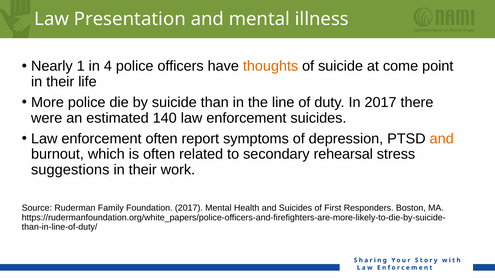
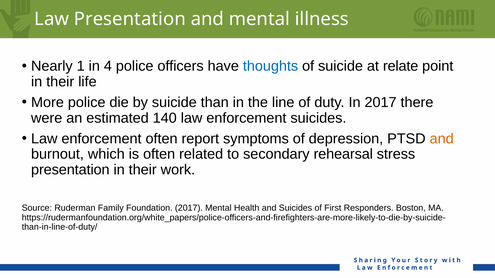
thoughts colour: orange -> blue (271, 66)
come: come -> relate (401, 66)
suggestions: suggestions -> presentation (70, 170)
